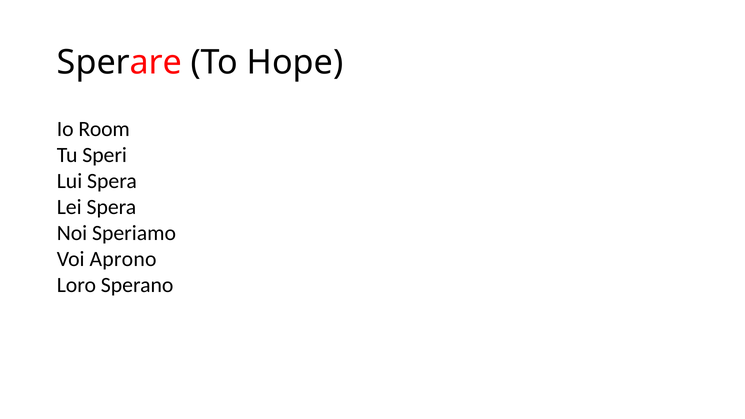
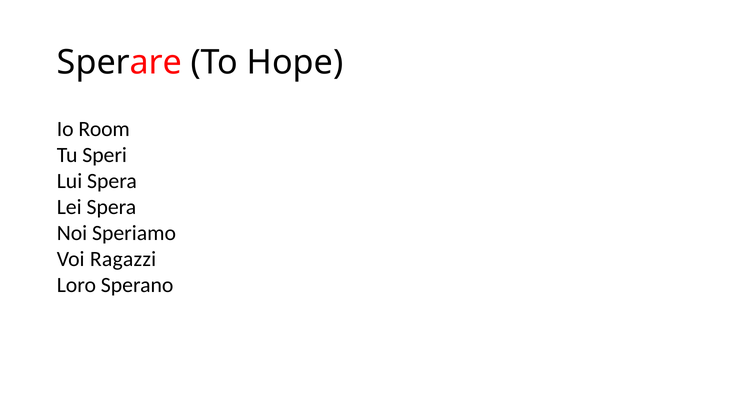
Aprono: Aprono -> Ragazzi (123, 259)
